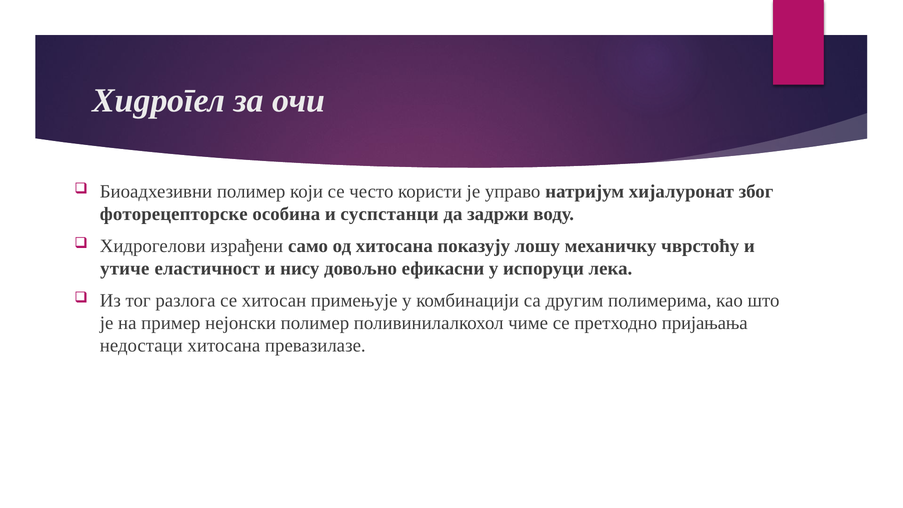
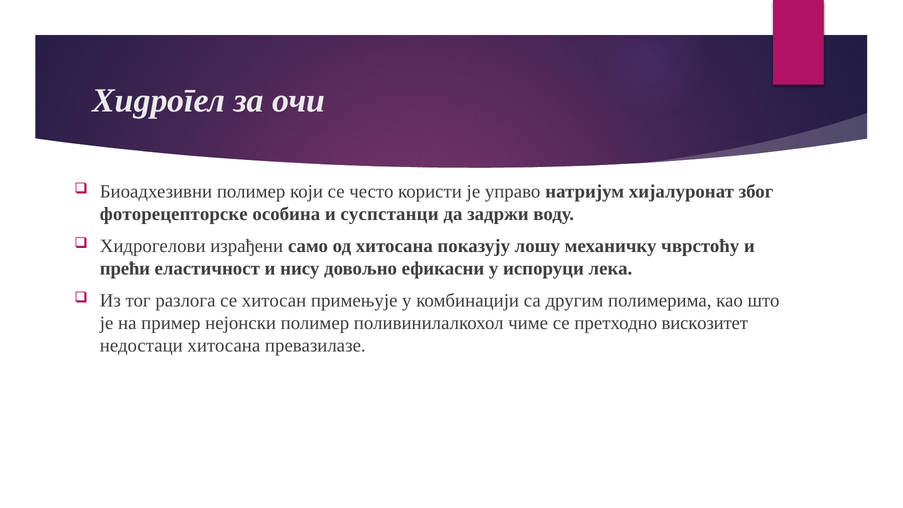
утиче: утиче -> прећи (125, 268)
пријањања: пријањања -> вискозитет (705, 323)
